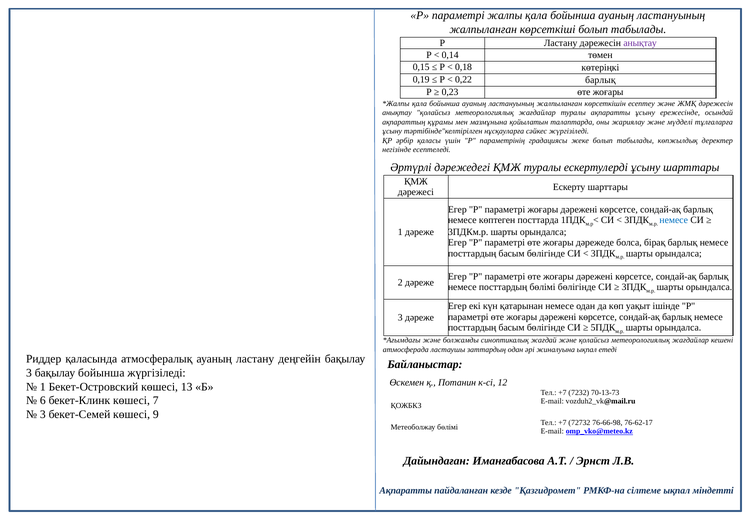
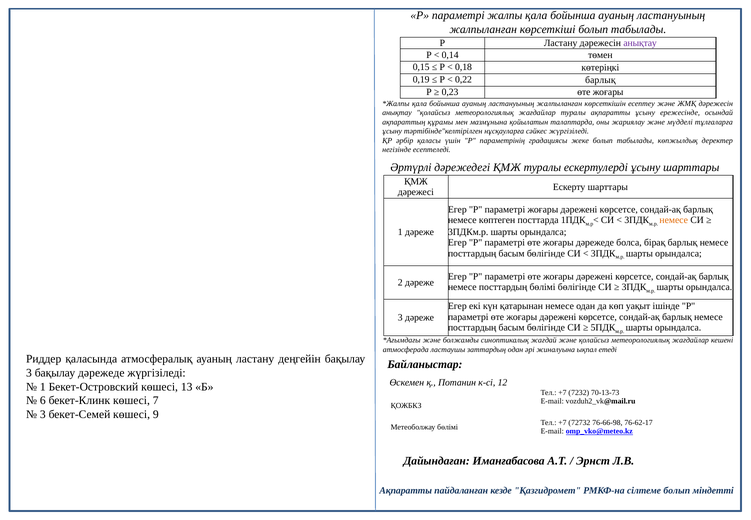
немесе colour: blue -> orange (674, 220)
бақылау бойынша: бойынша -> дәрежеде (101, 373)
сілтеме ықпал: ықпал -> болып (677, 491)
